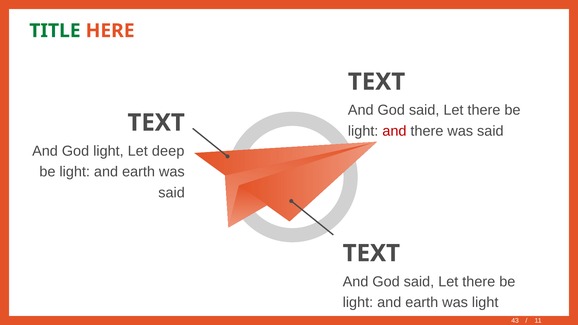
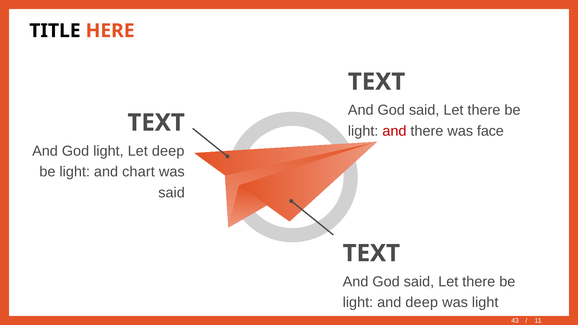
TITLE colour: green -> black (55, 31)
there was said: said -> face (490, 131)
earth: earth -> chart (138, 172)
earth: earth -> deep (422, 303)
